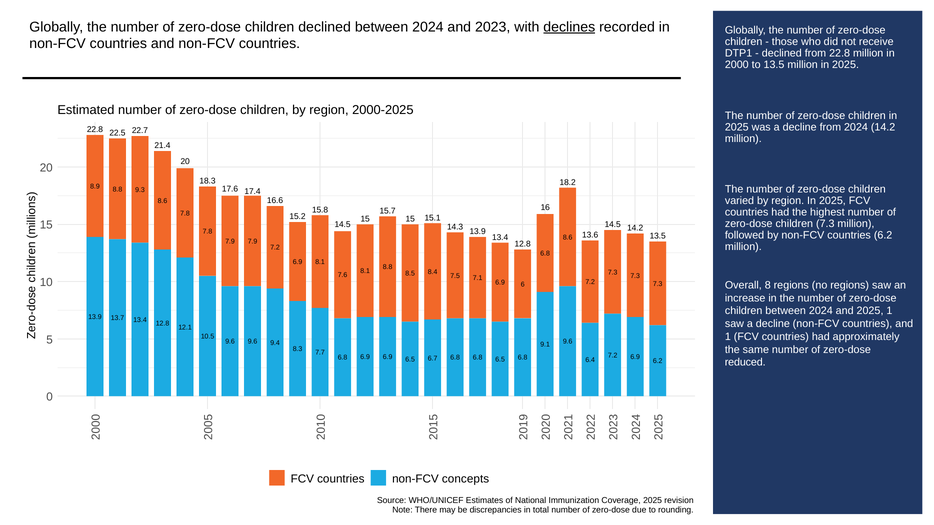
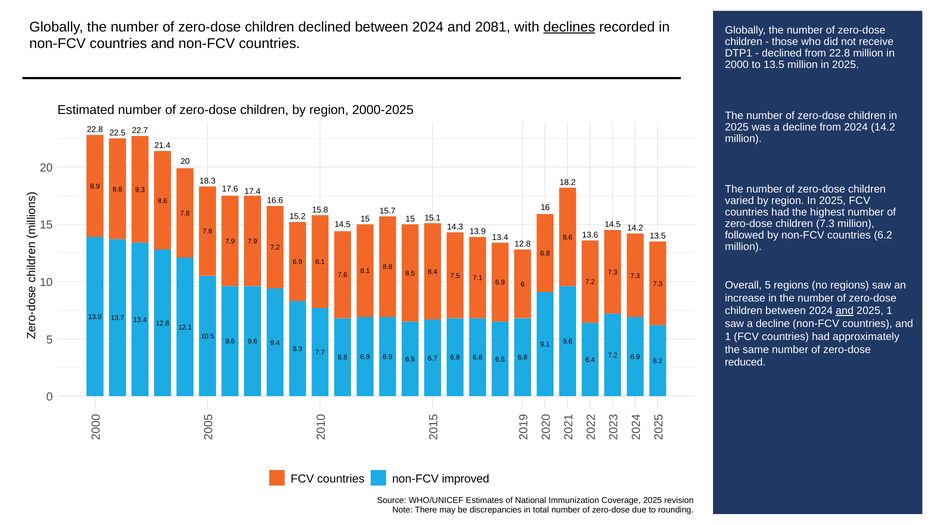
2023: 2023 -> 2081 (493, 27)
Overall 8: 8 -> 5 (768, 285)
and underline: none -> present (845, 311)
concepts: concepts -> improved (466, 479)
